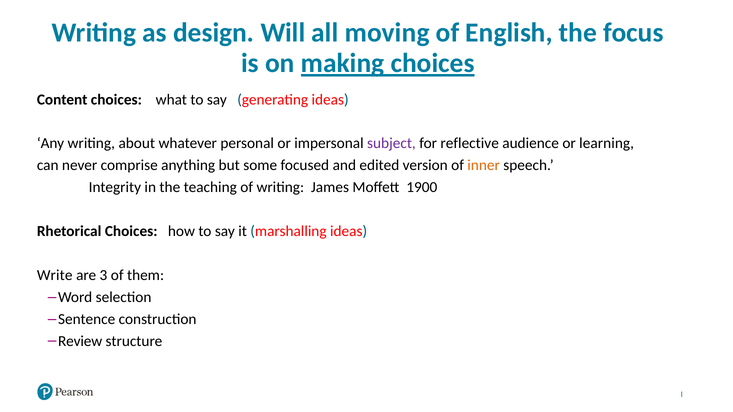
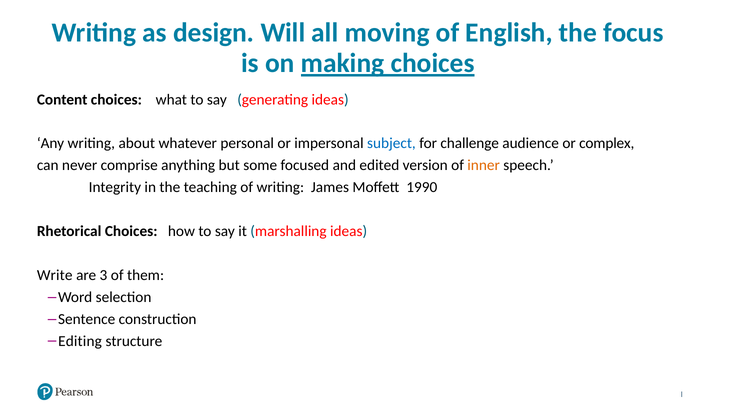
subject colour: purple -> blue (391, 144)
reflective: reflective -> challenge (470, 144)
learning: learning -> complex (607, 144)
1900: 1900 -> 1990 (422, 188)
Review: Review -> Editing (80, 341)
